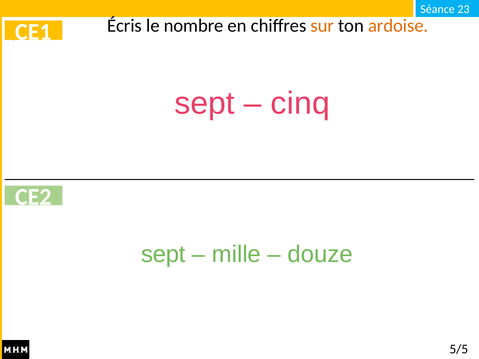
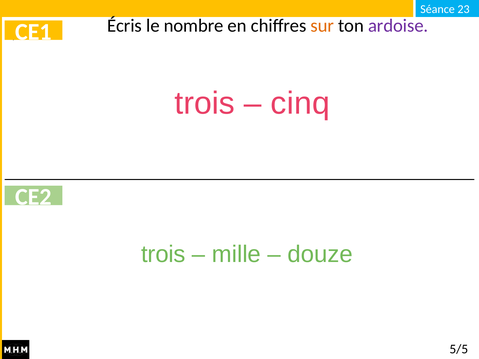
ardoise colour: orange -> purple (398, 26)
sept: sept -> trois (205, 104)
sept: sept -> trois (163, 254)
